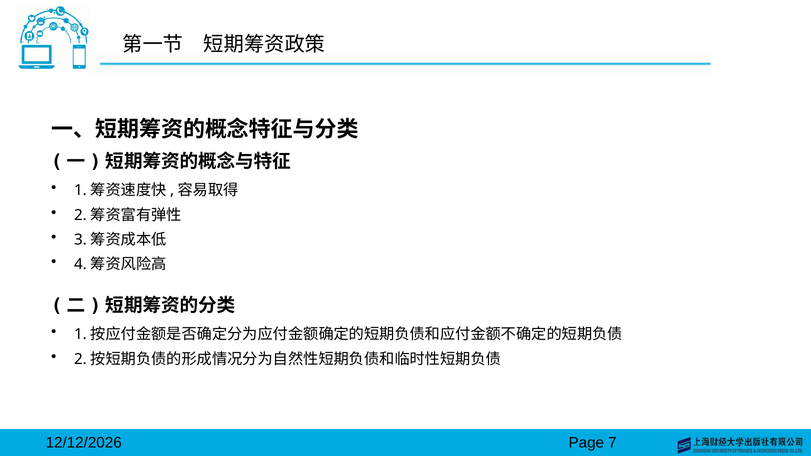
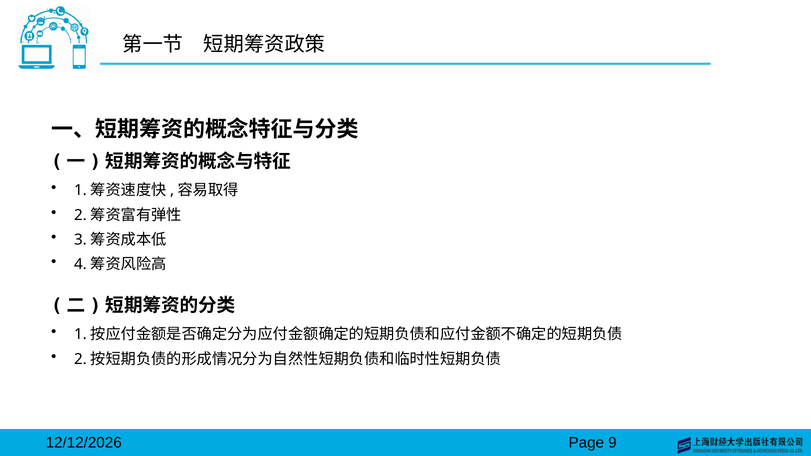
7: 7 -> 9 (612, 443)
